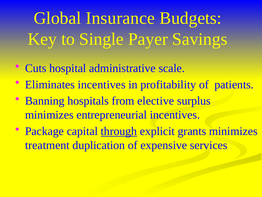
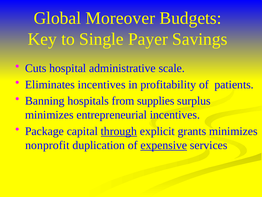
Insurance: Insurance -> Moreover (120, 18)
elective: elective -> supplies (156, 101)
treatment: treatment -> nonprofit (47, 145)
expensive underline: none -> present (164, 145)
